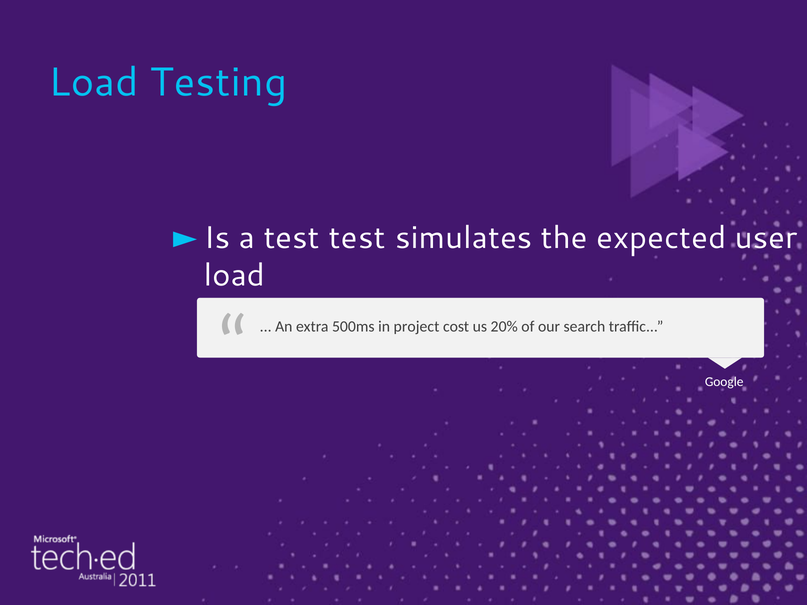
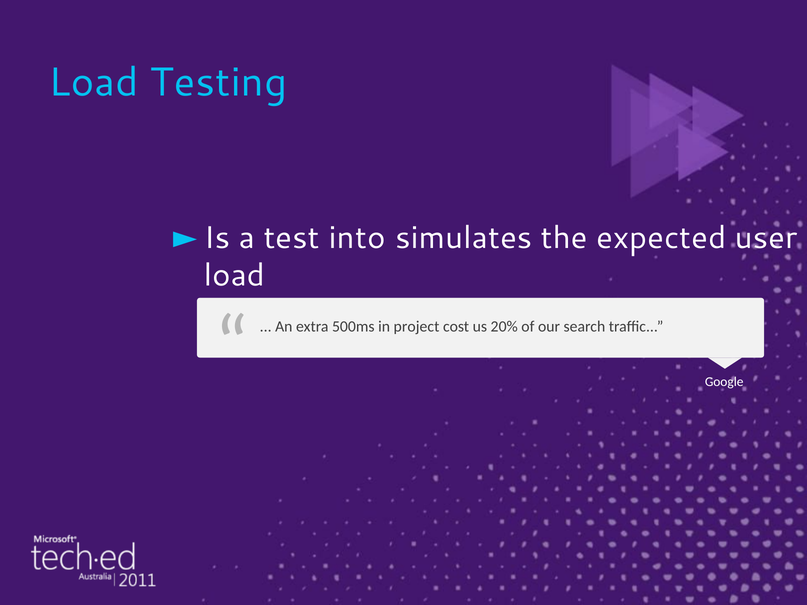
test test: test -> into (357, 238)
